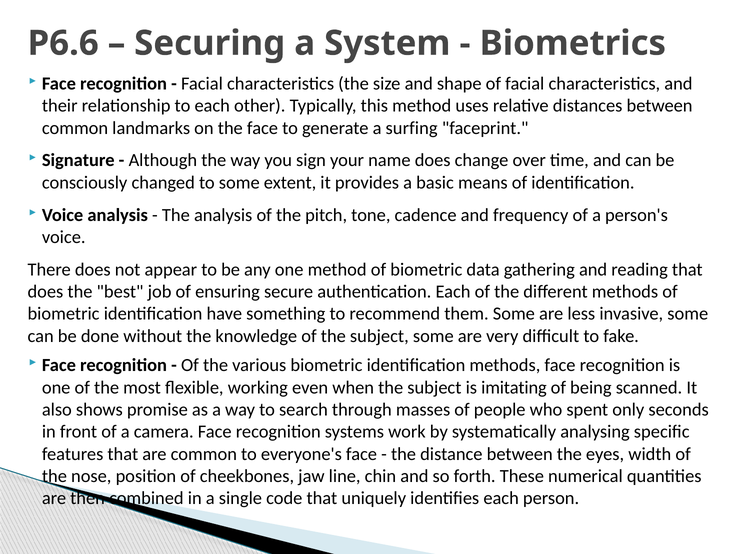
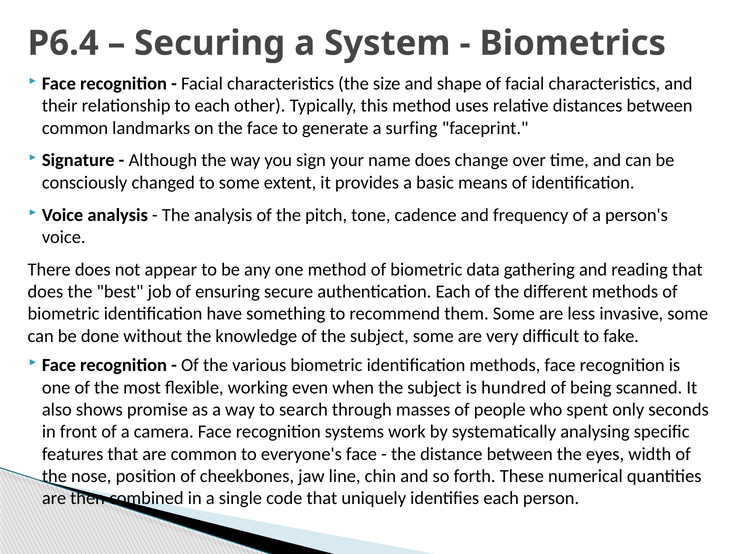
P6.6: P6.6 -> P6.4 (63, 43)
imitating: imitating -> hundred (514, 387)
